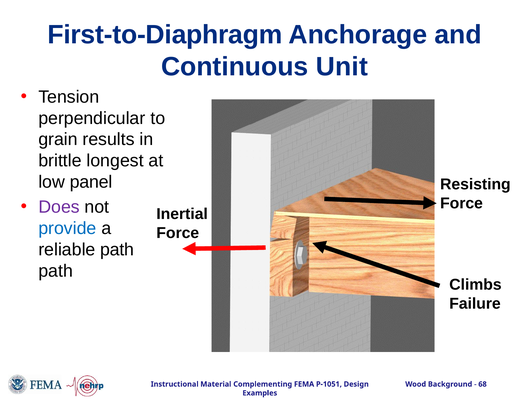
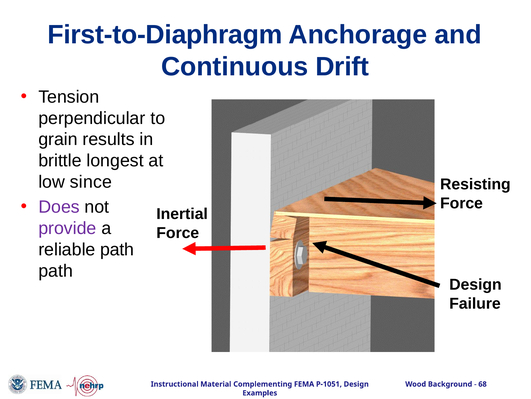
Unit: Unit -> Drift (342, 67)
panel: panel -> since (91, 182)
provide colour: blue -> purple (67, 228)
Climbs: Climbs -> Design (475, 284)
